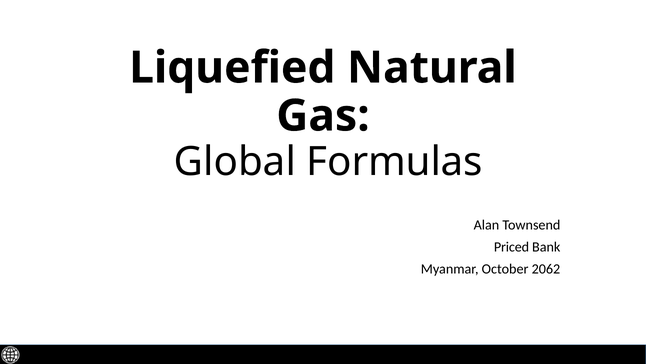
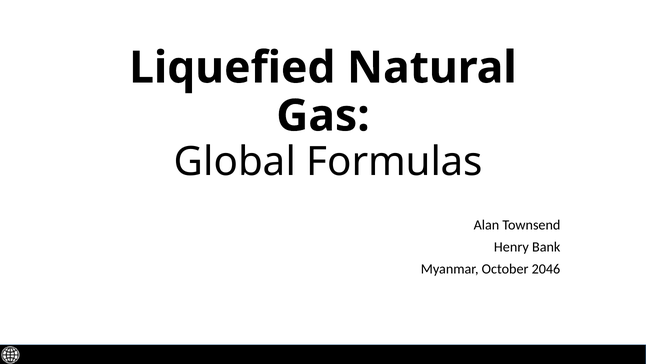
Priced: Priced -> Henry (511, 247)
2062: 2062 -> 2046 (546, 269)
